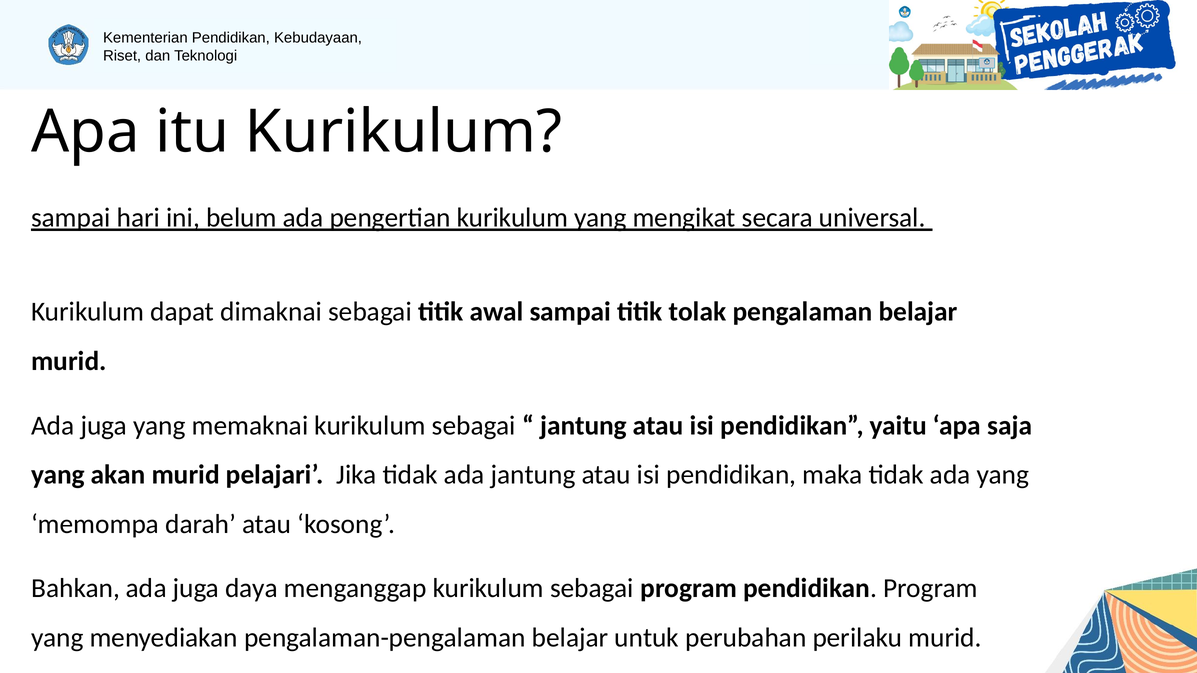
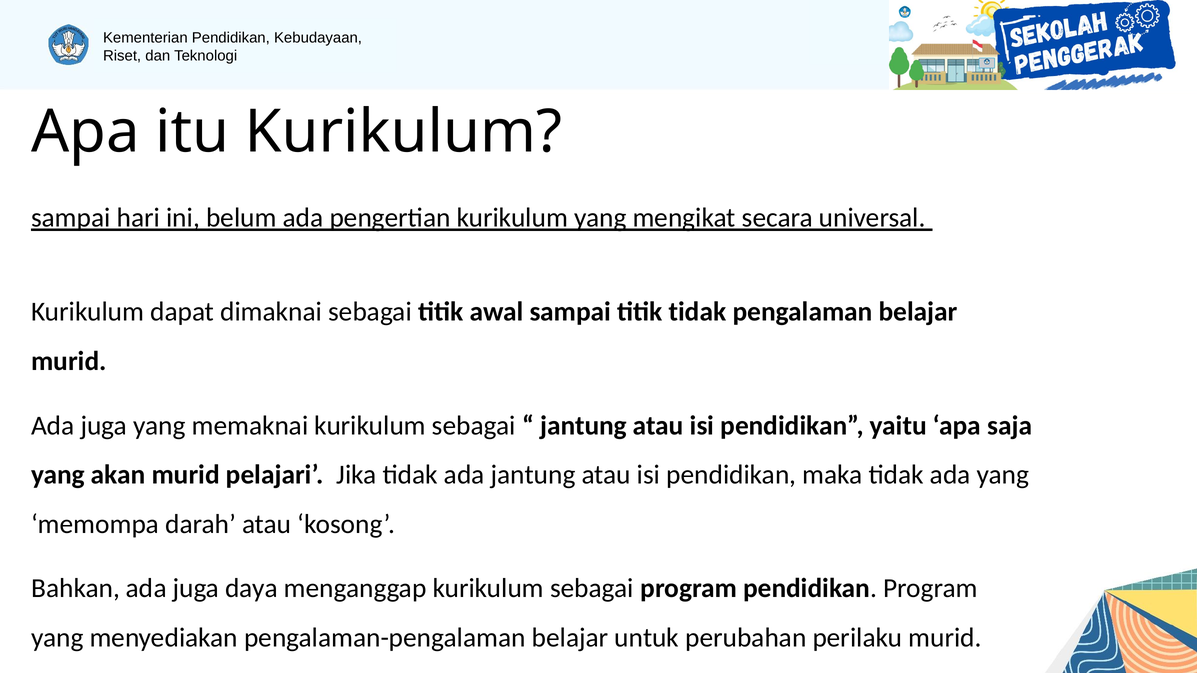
titik tolak: tolak -> tidak (698, 312)
